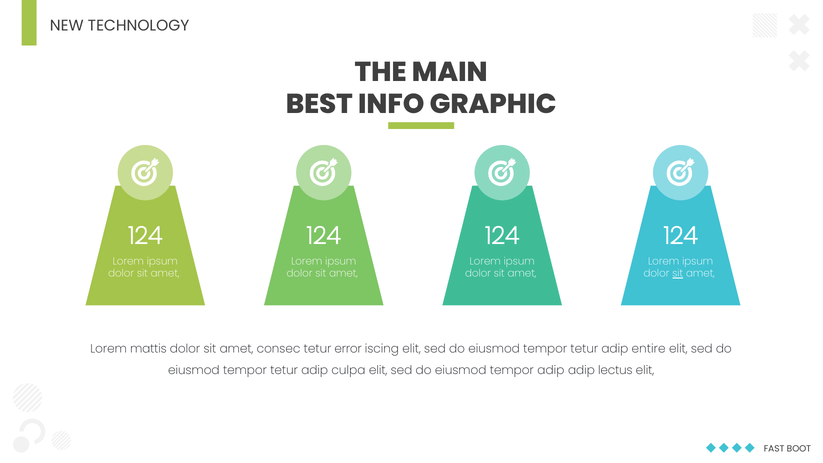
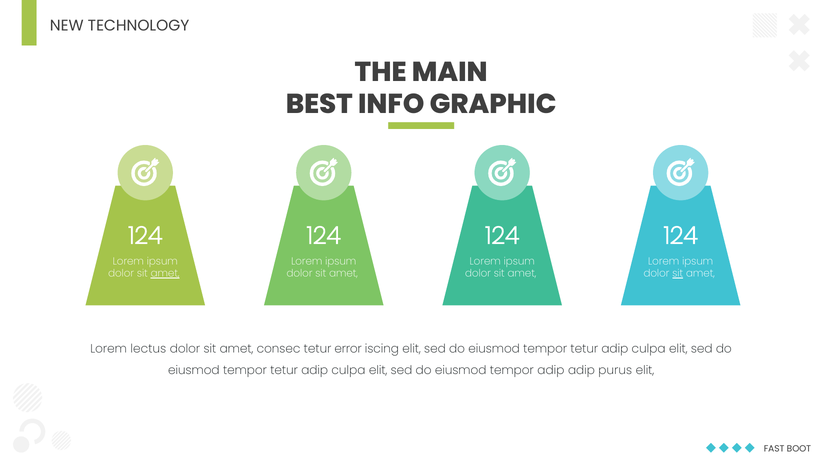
amet underline: none -> present (165, 274)
mattis: mattis -> lectus (148, 349)
entire: entire -> culpa (649, 349)
lectus: lectus -> purus (615, 370)
